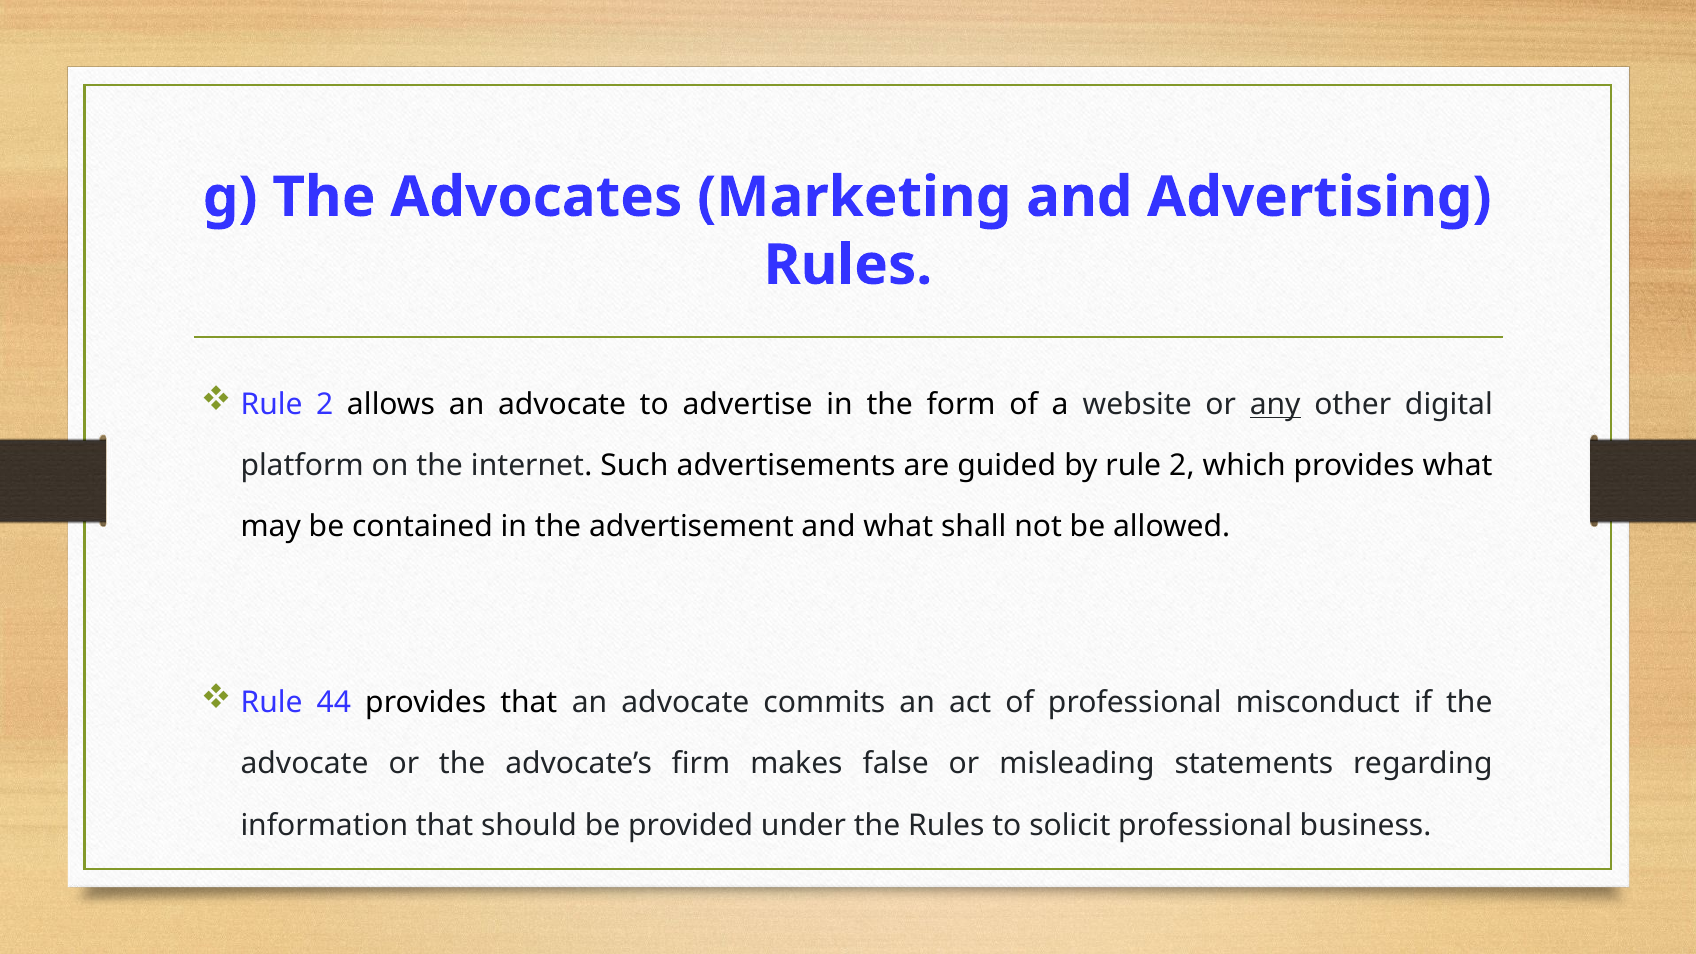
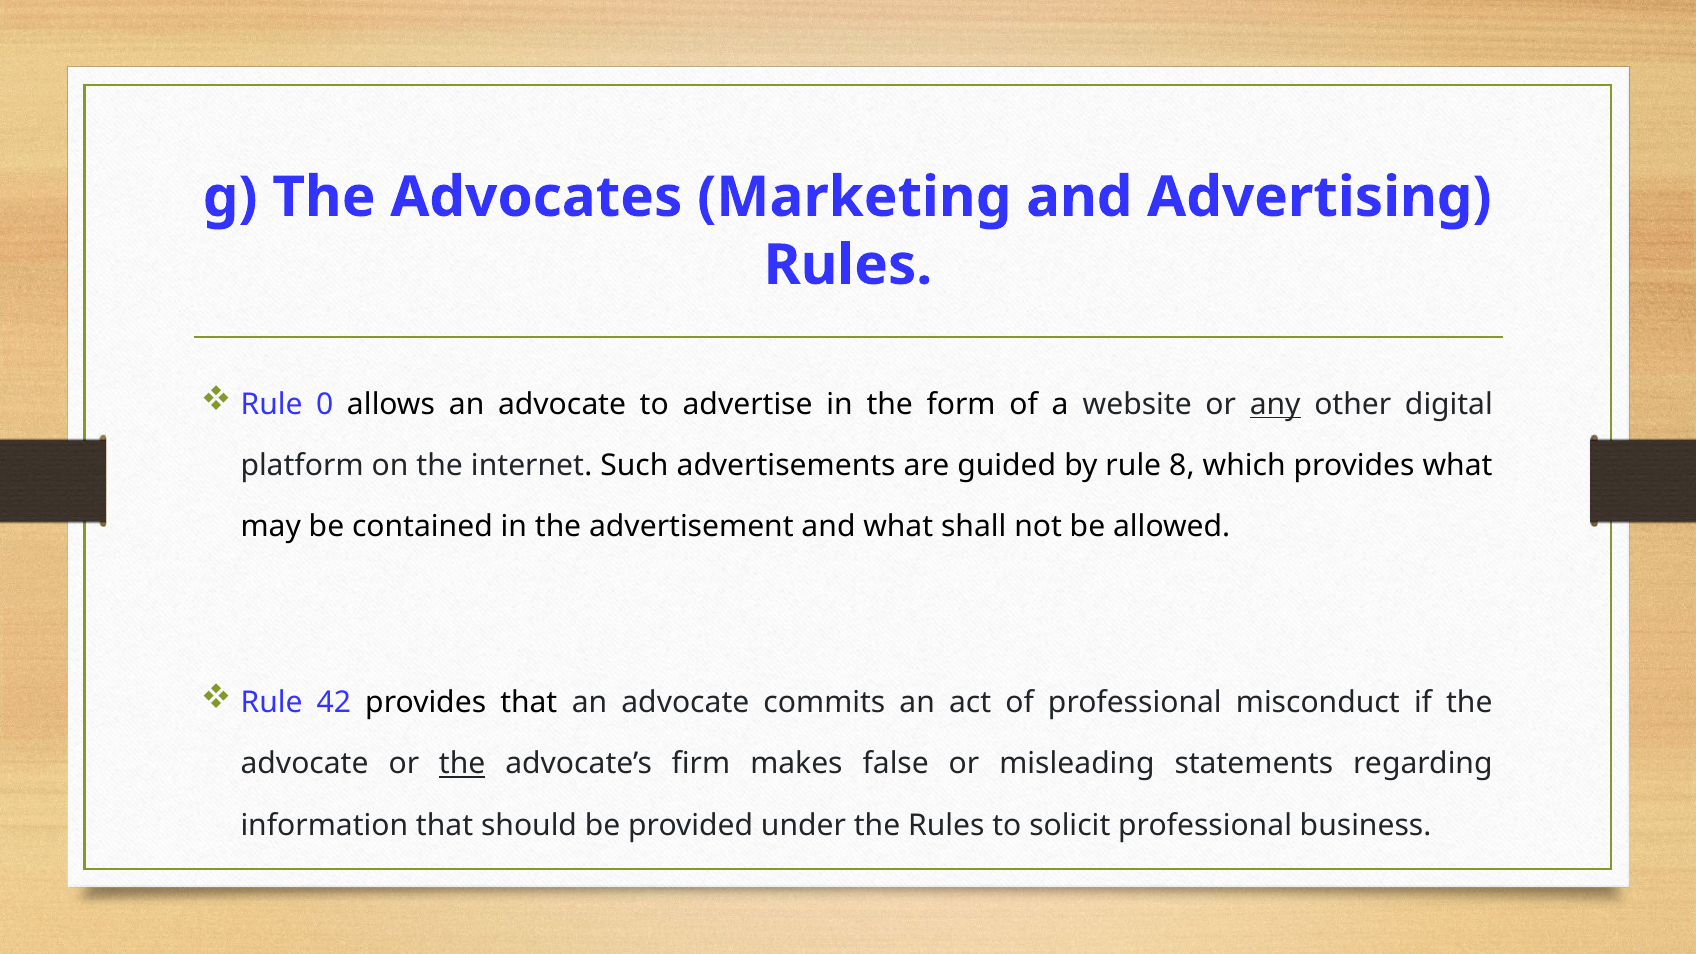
2: 2 -> 0 (325, 404)
by rule 2: 2 -> 8 (1182, 466)
44: 44 -> 42 (334, 703)
the underline: none -> present (462, 764)
